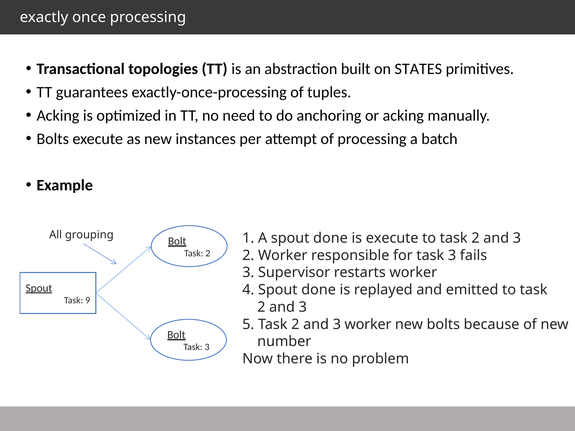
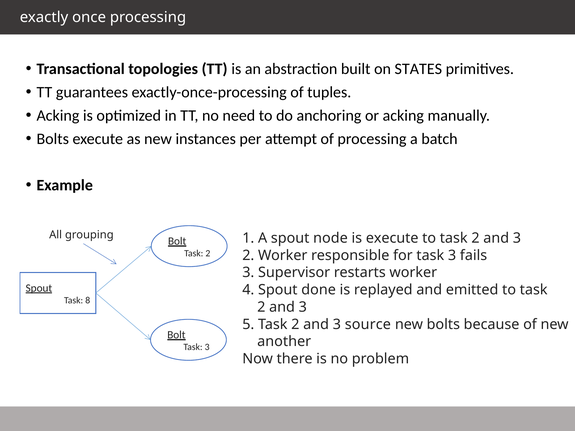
A spout done: done -> node (330, 238)
9: 9 -> 8 (88, 301)
3 worker: worker -> source (368, 324)
number: number -> another (284, 342)
